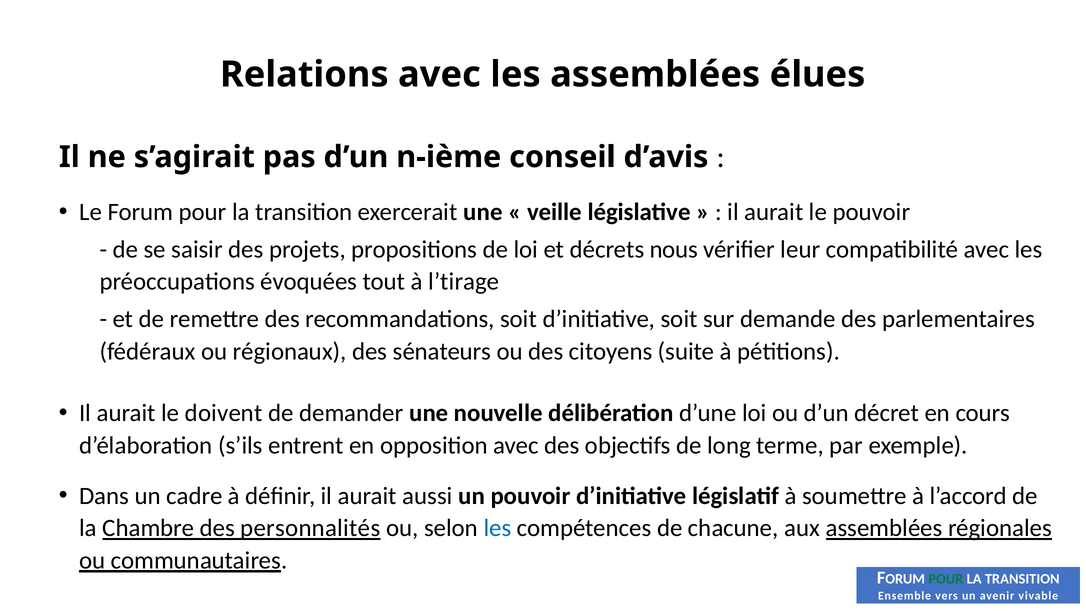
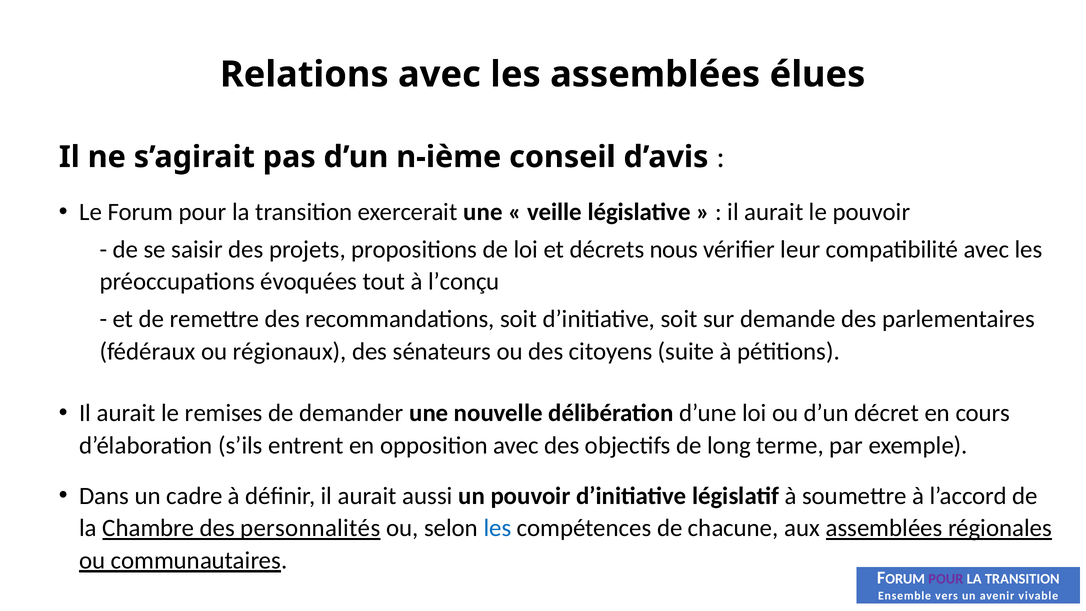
l’tirage: l’tirage -> l’conçu (464, 282)
doivent: doivent -> remises (224, 413)
POUR colour: green -> purple (946, 579)
